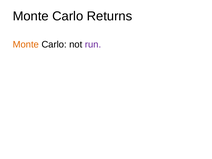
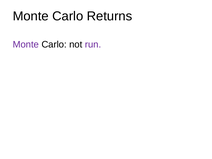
Monte colour: orange -> purple (26, 44)
